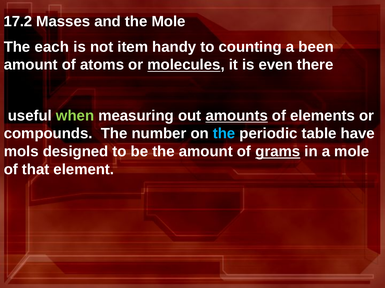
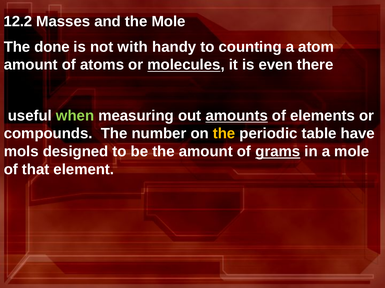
17.2: 17.2 -> 12.2 (18, 22)
each: each -> done (52, 47)
item: item -> with (133, 47)
been: been -> atom (316, 47)
the colour: light blue -> yellow (224, 134)
